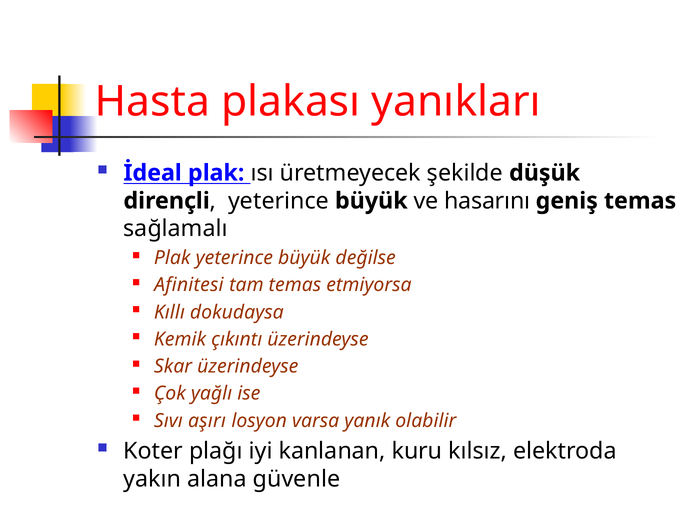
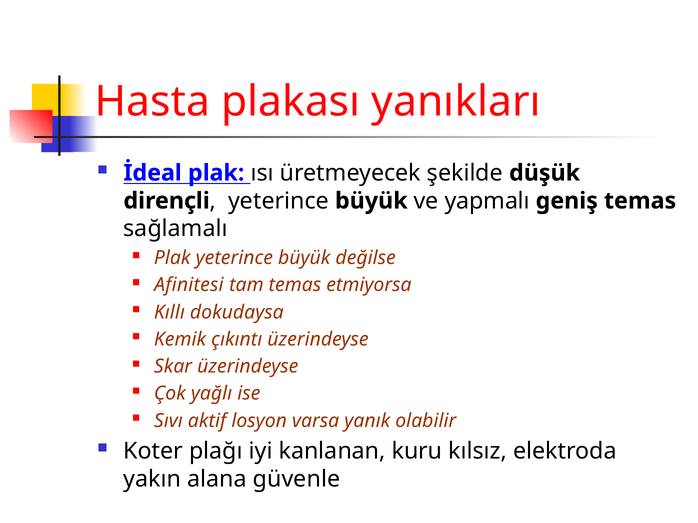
hasarını: hasarını -> yapmalı (487, 201)
aşırı: aşırı -> aktif (207, 421)
